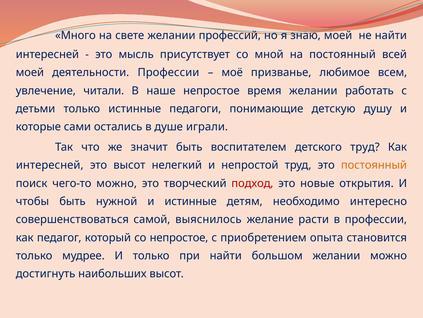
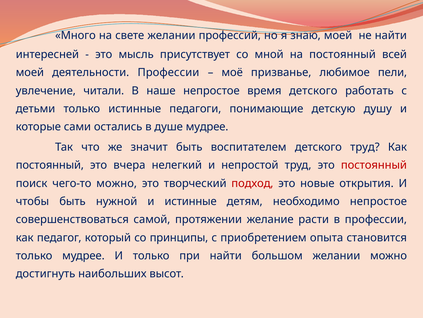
всем: всем -> пели (393, 72)
время желании: желании -> детского (313, 91)
душе играли: играли -> мудрее (207, 127)
интересней: интересней -> постоянный (50, 165)
это высот: высот -> вчера (129, 165)
постоянный colour: orange -> red (374, 165)
необходимо интересно: интересно -> непростое (378, 201)
выяснилось: выяснилось -> протяжении (209, 219)
со непростое: непростое -> принципы (179, 237)
